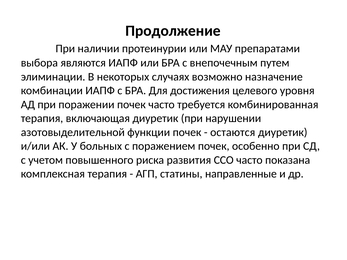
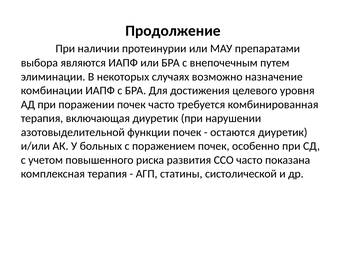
направленные: направленные -> систолической (241, 174)
